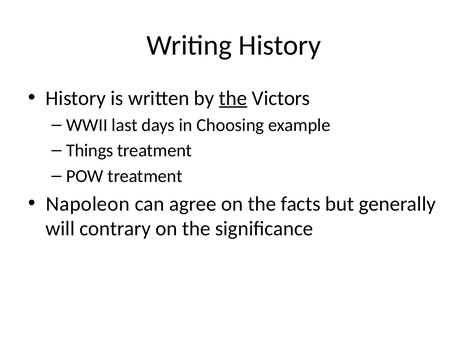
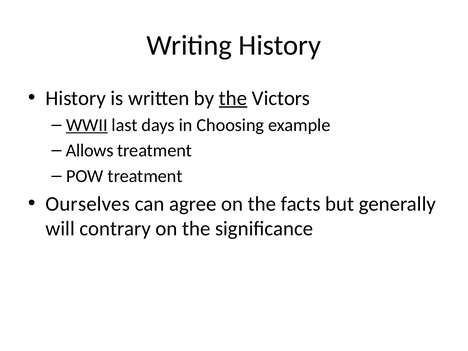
WWII underline: none -> present (87, 125)
Things: Things -> Allows (90, 151)
Napoleon: Napoleon -> Ourselves (88, 204)
